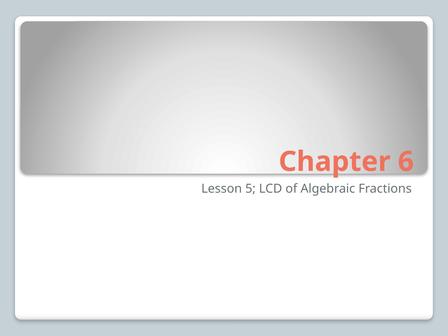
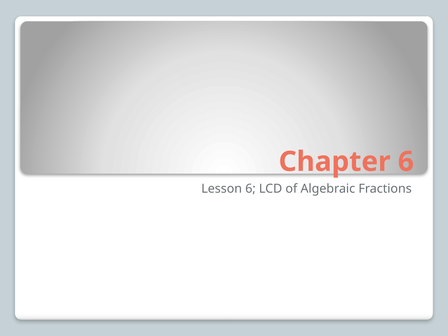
Lesson 5: 5 -> 6 (250, 189)
